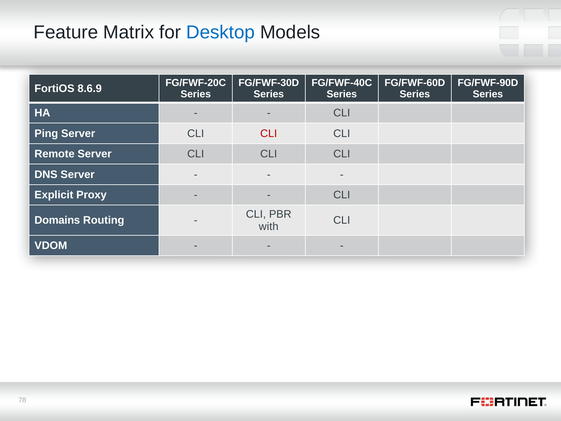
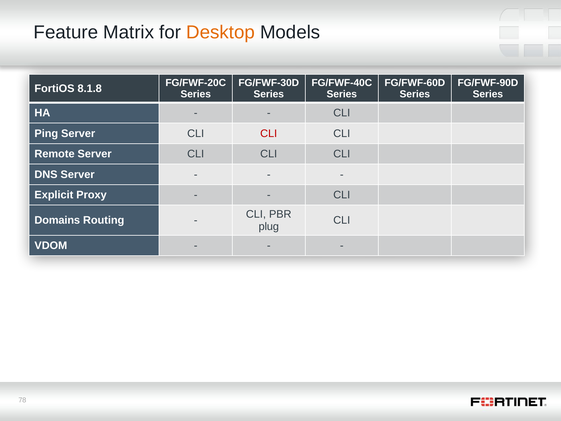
Desktop colour: blue -> orange (221, 32)
8.6.9: 8.6.9 -> 8.1.8 (90, 89)
with: with -> plug (269, 226)
